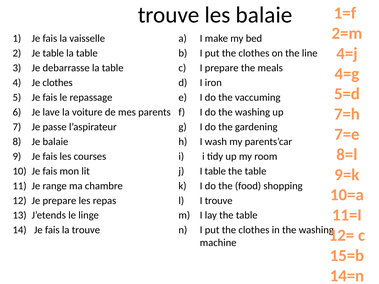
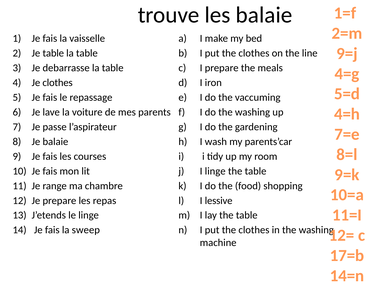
4=j: 4=j -> 9=j (347, 54)
7=h: 7=h -> 4=h (347, 114)
I table: table -> linge (215, 171)
I trouve: trouve -> lessive (219, 201)
la trouve: trouve -> sweep (86, 230)
15=b: 15=b -> 17=b (347, 256)
